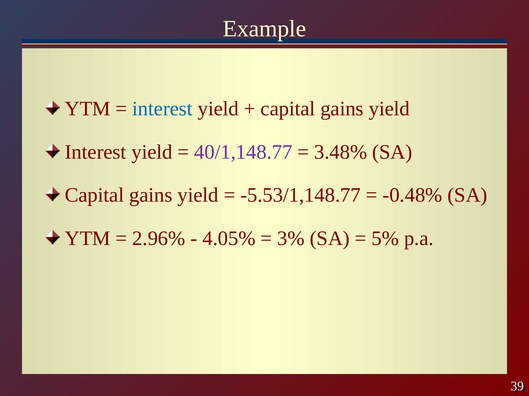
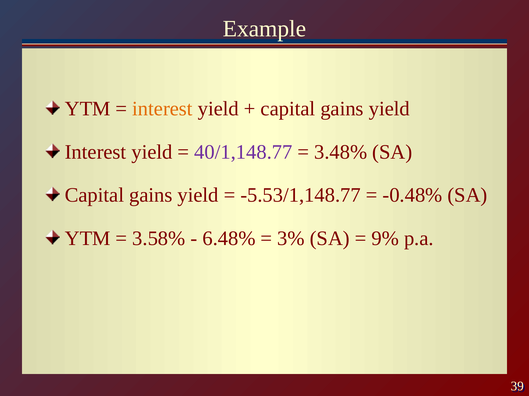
interest colour: blue -> orange (162, 109)
2.96%: 2.96% -> 3.58% (159, 239)
4.05%: 4.05% -> 6.48% (229, 239)
5%: 5% -> 9% (385, 239)
